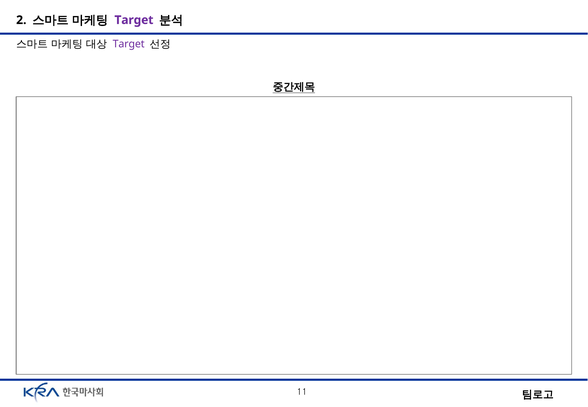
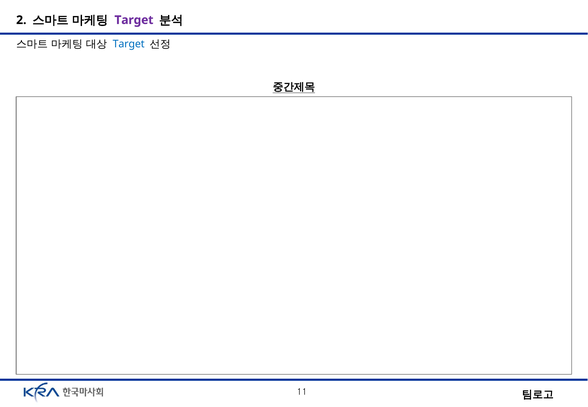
Target colour: purple -> blue (129, 44)
